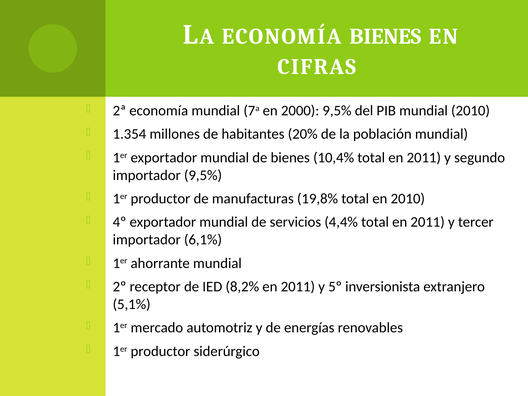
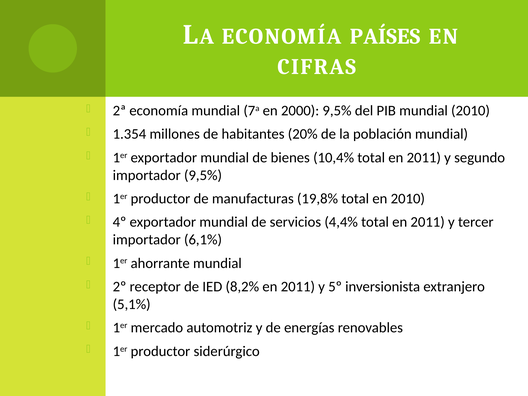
ECONOMÍA BIENES: BIENES -> PAÍSES (385, 37)
